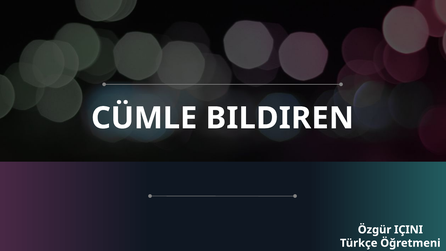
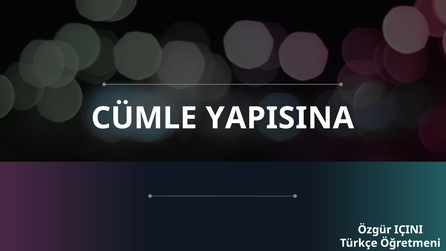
BILDIREN: BILDIREN -> YAPISINA (280, 118)
